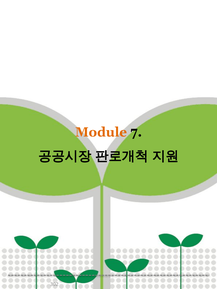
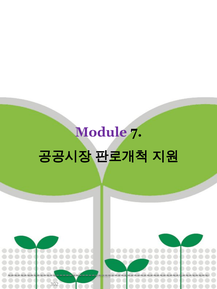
Module colour: orange -> purple (101, 132)
